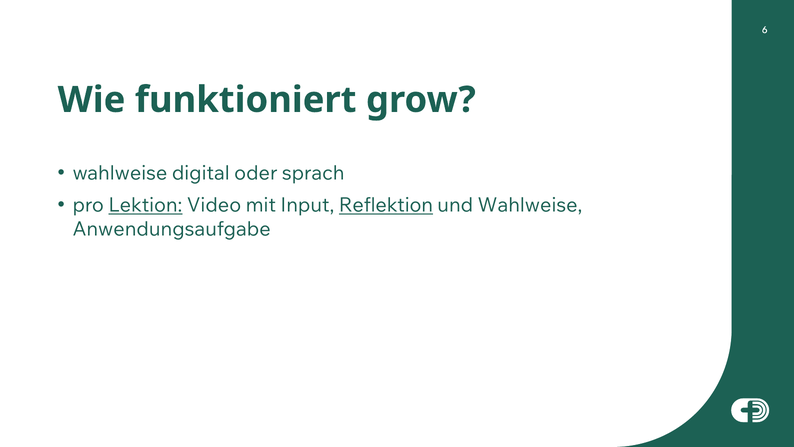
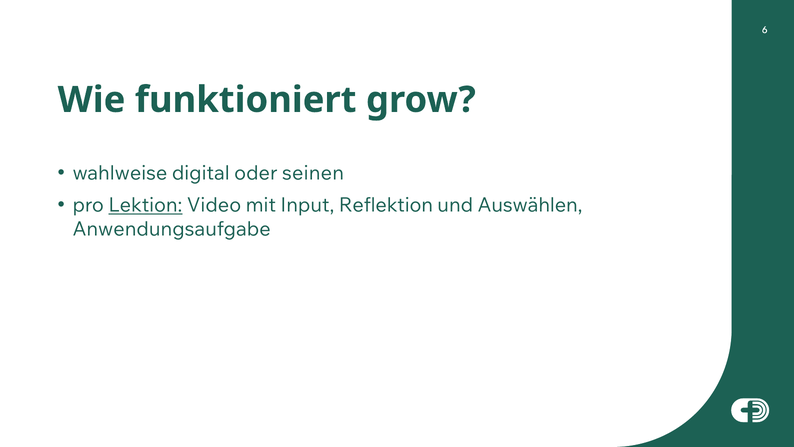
sprach: sprach -> seinen (313, 173)
Reflektion underline: present -> none (386, 205)
und Wahlweise: Wahlweise -> Auswählen (530, 205)
